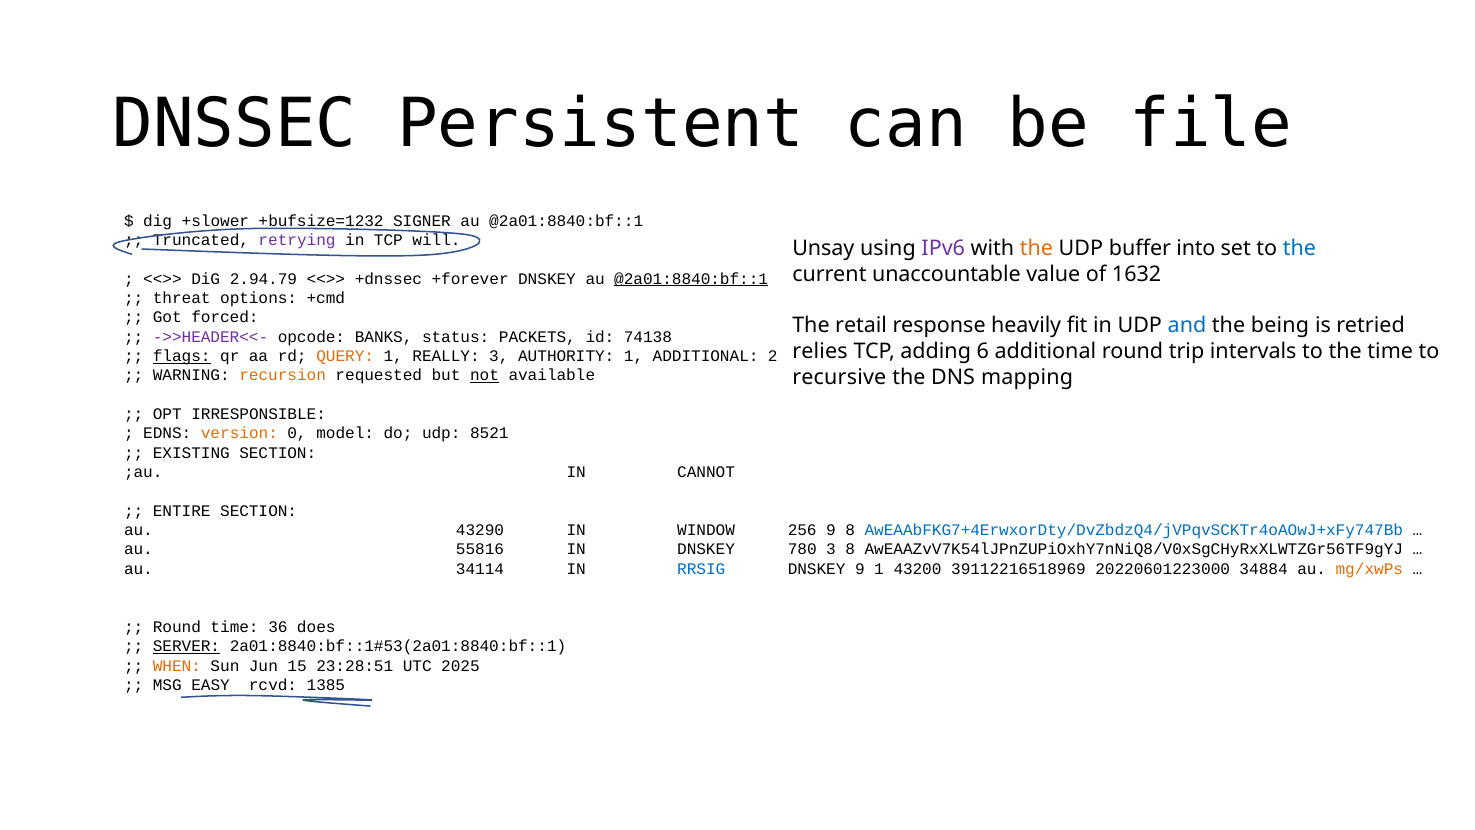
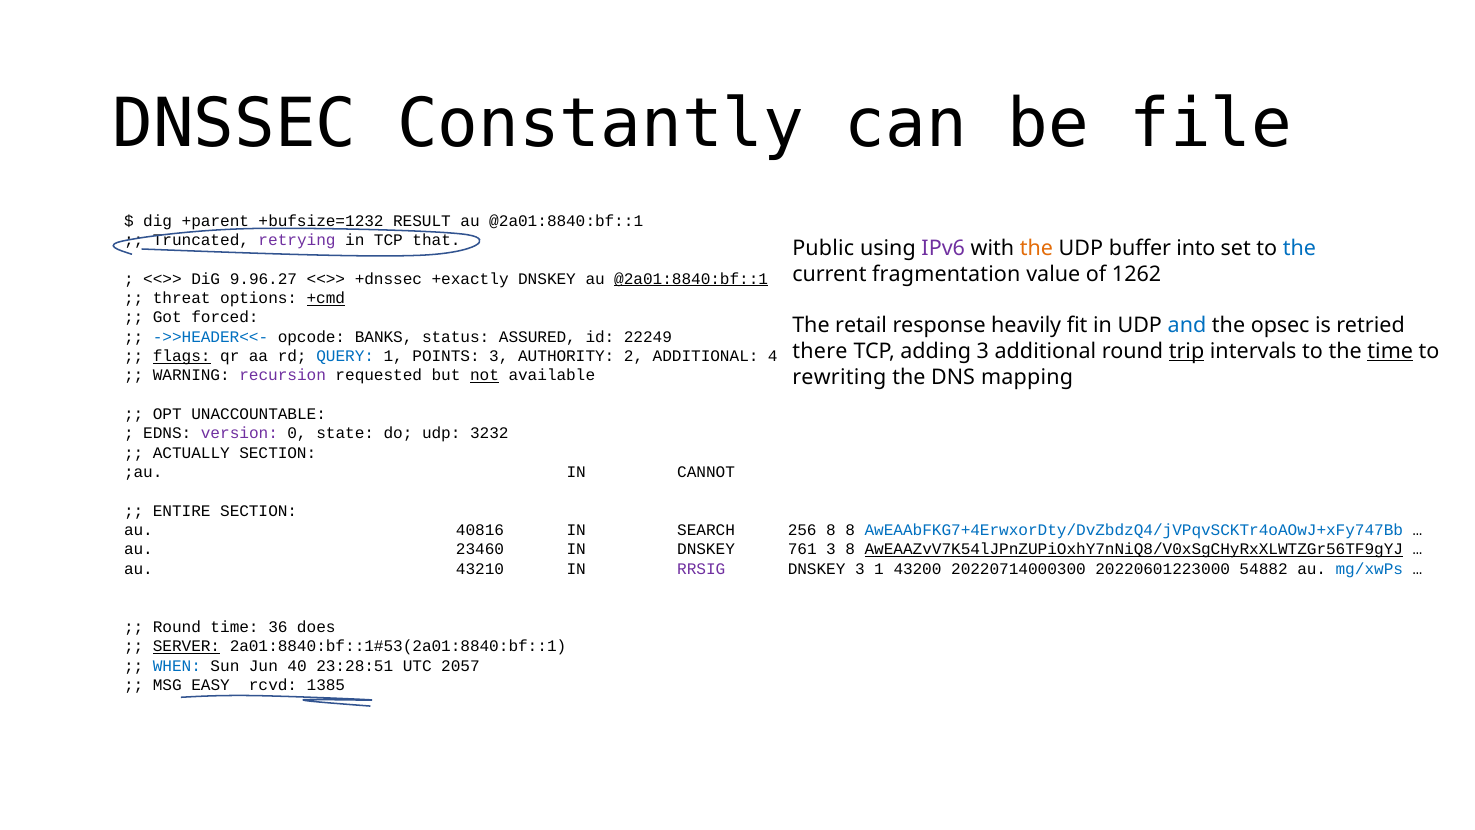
Persistent: Persistent -> Constantly (601, 124)
+slower: +slower -> +parent (215, 221)
SIGNER: SIGNER -> RESULT (422, 221)
will: will -> that (436, 240)
Unsay: Unsay -> Public (823, 248)
unaccountable: unaccountable -> fragmentation (946, 274)
1632: 1632 -> 1262 (1137, 274)
2.94.79: 2.94.79 -> 9.96.27 (263, 279)
+forever: +forever -> +exactly (470, 279)
+cmd underline: none -> present (326, 298)
being: being -> opsec (1280, 326)
->>HEADER<<- colour: purple -> blue (211, 337)
PACKETS: PACKETS -> ASSURED (537, 337)
74138: 74138 -> 22249 (648, 337)
relies: relies -> there (820, 351)
adding 6: 6 -> 3 (983, 351)
trip underline: none -> present (1187, 351)
time underline: none -> present (1390, 351)
QUERY colour: orange -> blue (345, 356)
REALLY: REALLY -> POINTS (446, 356)
AUTHORITY 1: 1 -> 2 (633, 356)
2: 2 -> 4 (773, 356)
recursion colour: orange -> purple (283, 375)
recursive: recursive -> rewriting (839, 377)
IRRESPONSIBLE: IRRESPONSIBLE -> UNACCOUNTABLE (259, 414)
version colour: orange -> purple (239, 433)
model: model -> state (345, 433)
8521: 8521 -> 3232 (489, 433)
EXISTING: EXISTING -> ACTUALLY (191, 453)
43290: 43290 -> 40816 (480, 530)
WINDOW: WINDOW -> SEARCH (706, 530)
256 9: 9 -> 8 (831, 530)
55816: 55816 -> 23460 (480, 549)
780: 780 -> 761 (802, 549)
AwEAAZvV7K54lJPnZUPiOxhY7nNiQ8/V0xSgCHyRxXLWTZGr56TF9gYJ underline: none -> present (1134, 549)
34114: 34114 -> 43210 (480, 569)
RRSIG colour: blue -> purple (701, 569)
DNSKEY 9: 9 -> 3 (860, 569)
39112216518969: 39112216518969 -> 20220714000300 (1019, 569)
34884: 34884 -> 54882 (1264, 569)
mg/xwPs colour: orange -> blue (1369, 569)
WHEN colour: orange -> blue (177, 665)
15: 15 -> 40 (297, 665)
2025: 2025 -> 2057 (460, 665)
